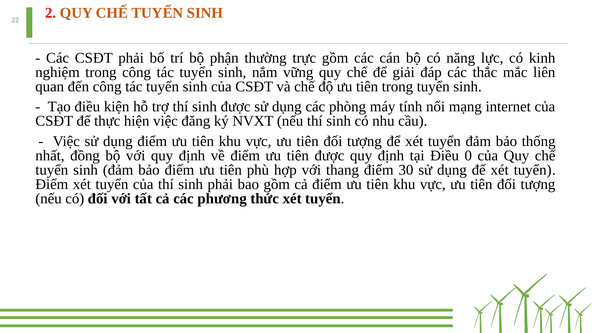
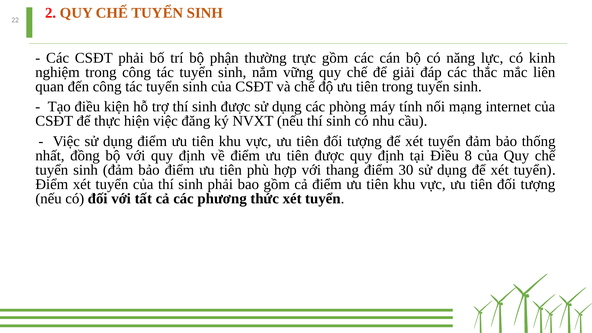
0: 0 -> 8 (468, 156)
